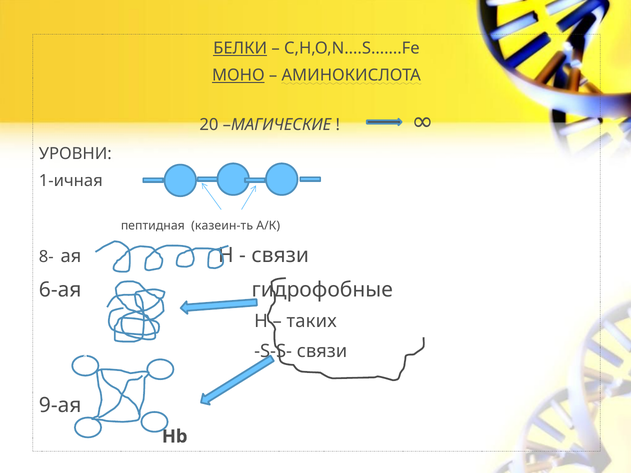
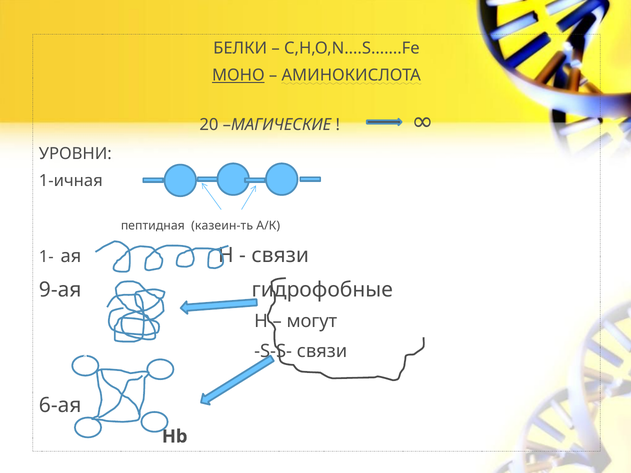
БЕЛКИ underline: present -> none (240, 48)
8-: 8- -> 1- (46, 257)
6-ая: 6-ая -> 9-ая (60, 290)
таких: таких -> могут (312, 321)
9-ая: 9-ая -> 6-ая (60, 405)
